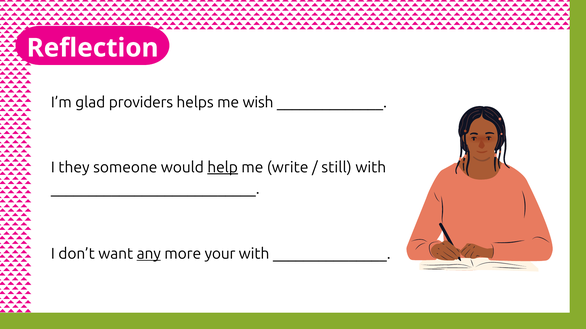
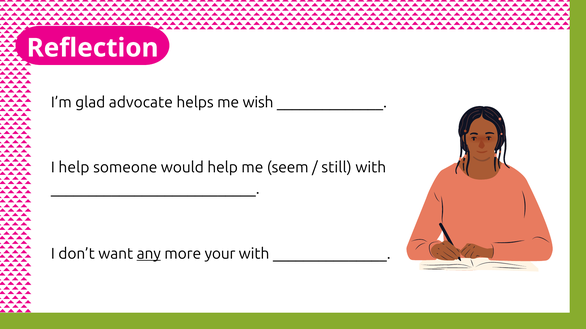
providers: providers -> advocate (141, 103)
I they: they -> help (74, 168)
help underline: present -> none (223, 168)
write: write -> seem (288, 168)
